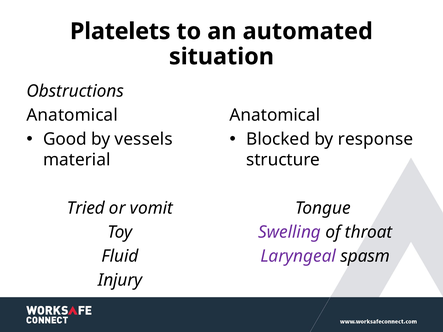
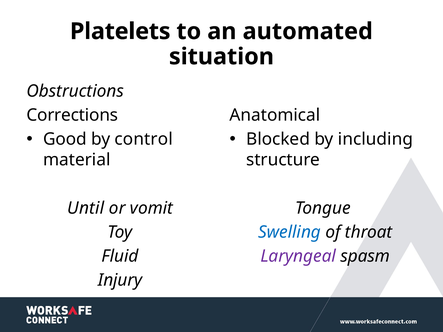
Anatomical: Anatomical -> Corrections (72, 115)
vessels: vessels -> control (144, 139)
response: response -> including (376, 139)
Tried: Tried -> Until (86, 208)
Swelling colour: purple -> blue (289, 232)
